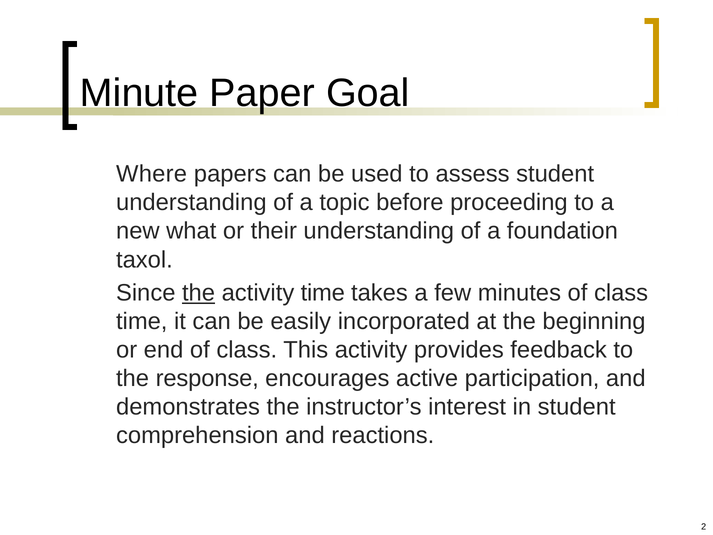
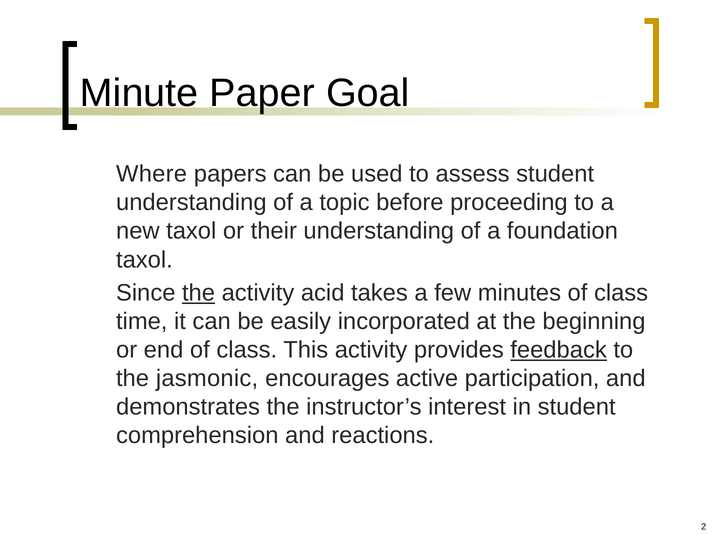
new what: what -> taxol (191, 231)
activity time: time -> acid (323, 293)
feedback underline: none -> present (559, 350)
response: response -> jasmonic (207, 378)
